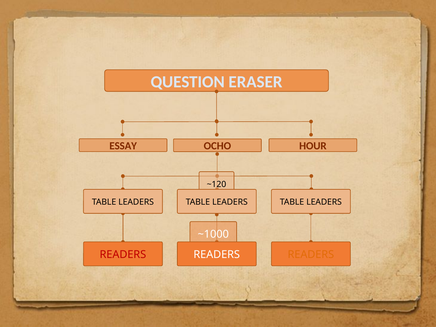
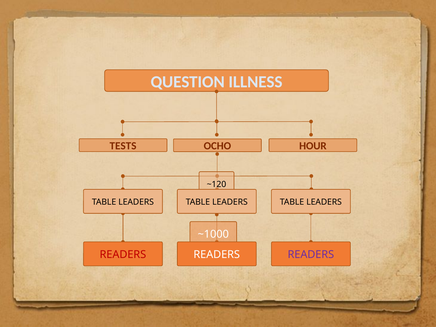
ERASER: ERASER -> ILLNESS (255, 82)
ESSAY: ESSAY -> TESTS (123, 146)
READERS colour: orange -> purple (311, 255)
